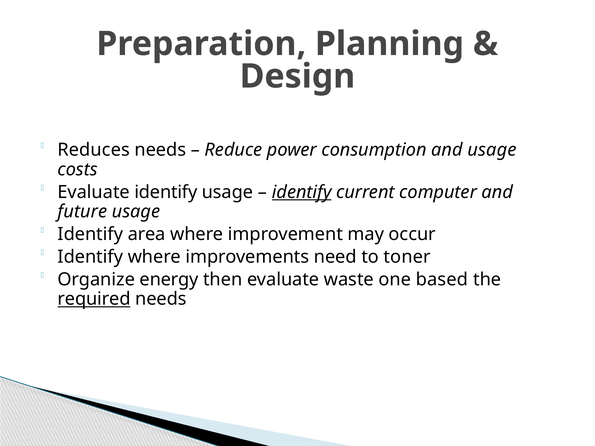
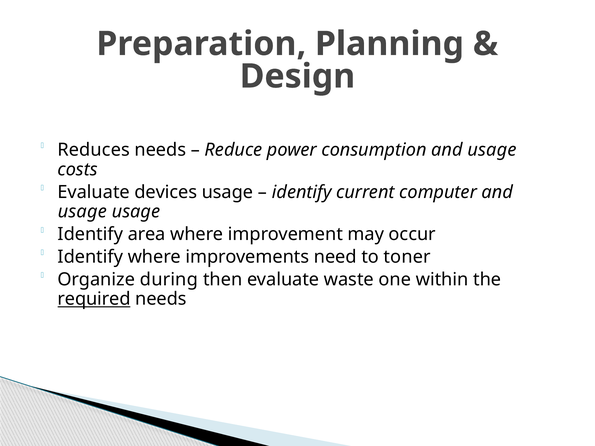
Evaluate identify: identify -> devices (166, 192)
identify underline: present -> none (302, 192)
future: future -> usage (82, 212)
energy: energy -> during (169, 280)
based: based -> within (442, 280)
